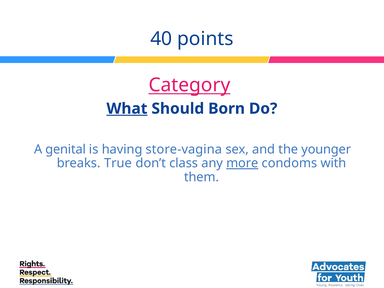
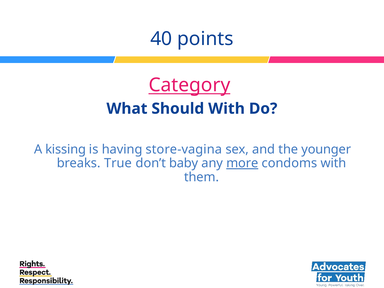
What underline: present -> none (127, 109)
Should Born: Born -> With (227, 109)
genital: genital -> kissing (66, 149)
class: class -> baby (184, 163)
